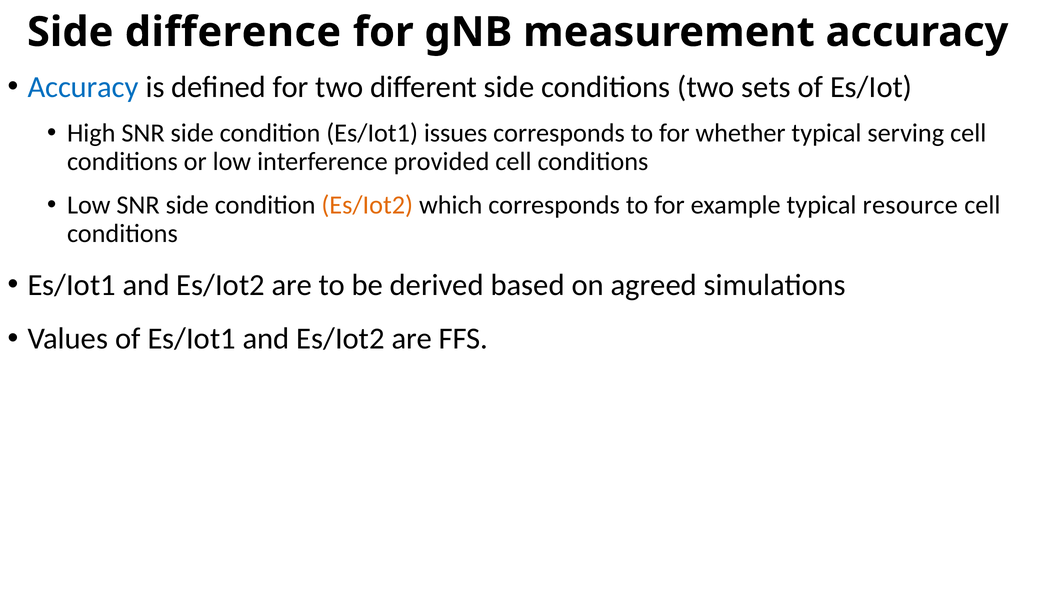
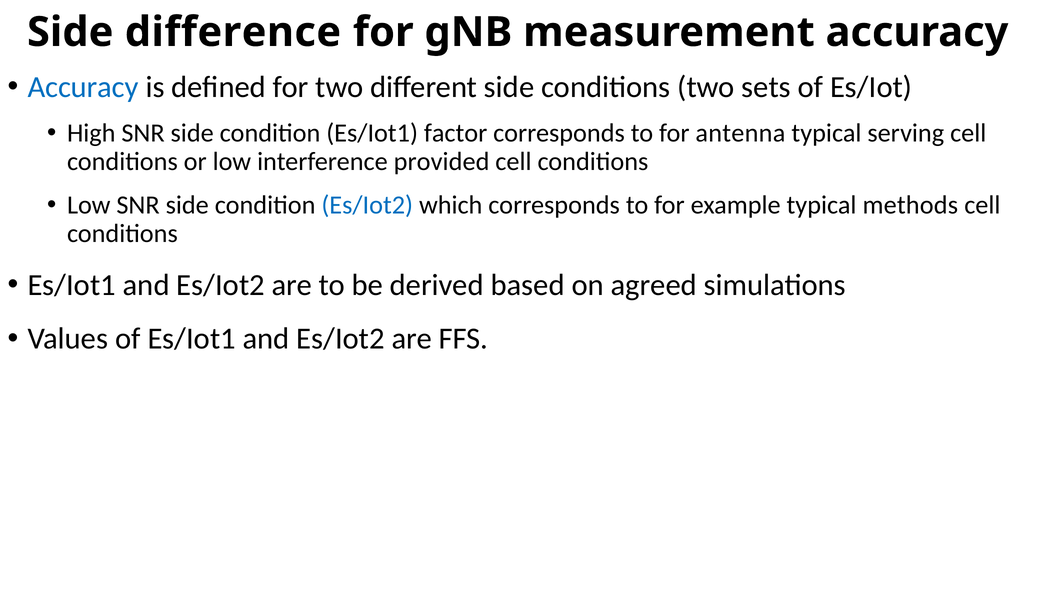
issues: issues -> factor (456, 133)
whether: whether -> antenna (740, 133)
Es/Iot2 colour: orange -> blue (367, 205)
resource: resource -> methods (910, 205)
